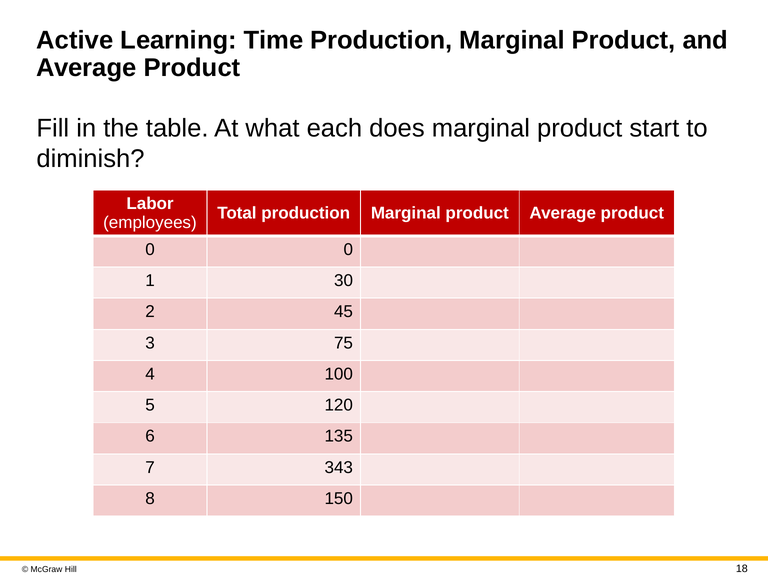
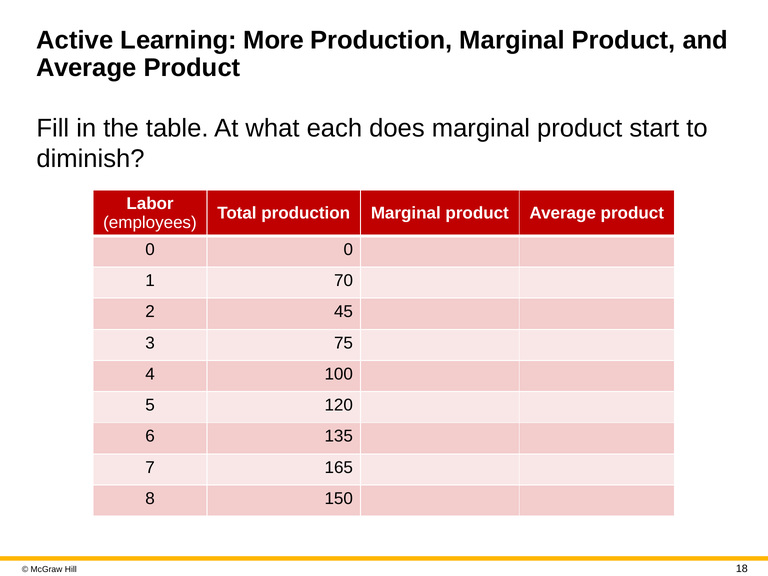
Time: Time -> More (274, 40)
30: 30 -> 70 (344, 281)
343: 343 -> 165 (339, 467)
